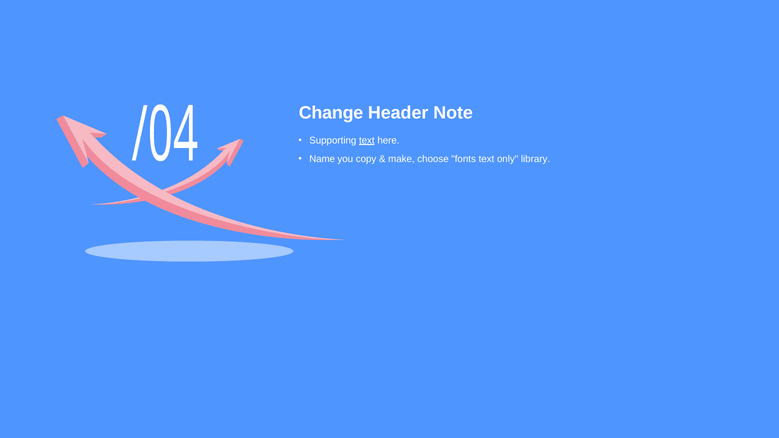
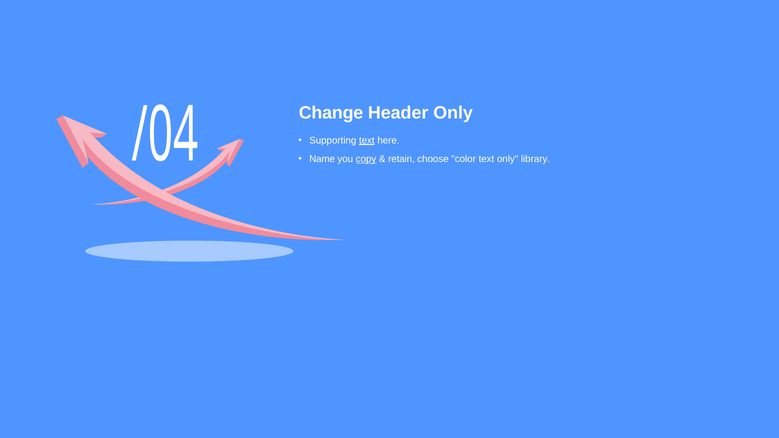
Header Note: Note -> Only (453, 113)
copy underline: none -> present (366, 159)
make: make -> retain (401, 159)
fonts: fonts -> color (464, 159)
